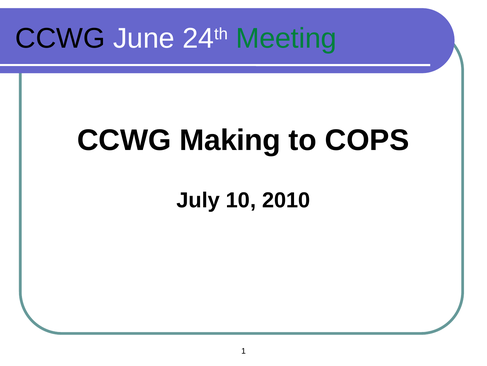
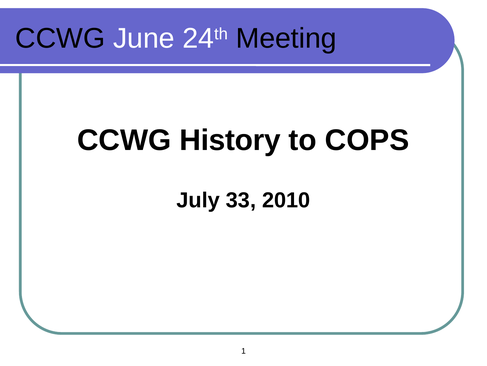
Meeting colour: green -> black (286, 38)
Making: Making -> History (230, 140)
10: 10 -> 33 (241, 200)
